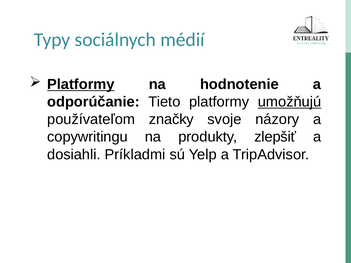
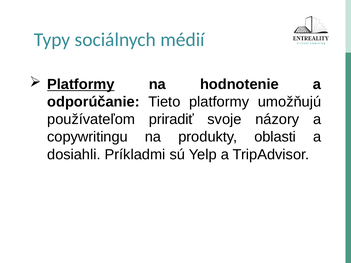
umožňujú underline: present -> none (290, 102)
značky: značky -> priradiť (171, 119)
zlepšiť: zlepšiť -> oblasti (275, 137)
